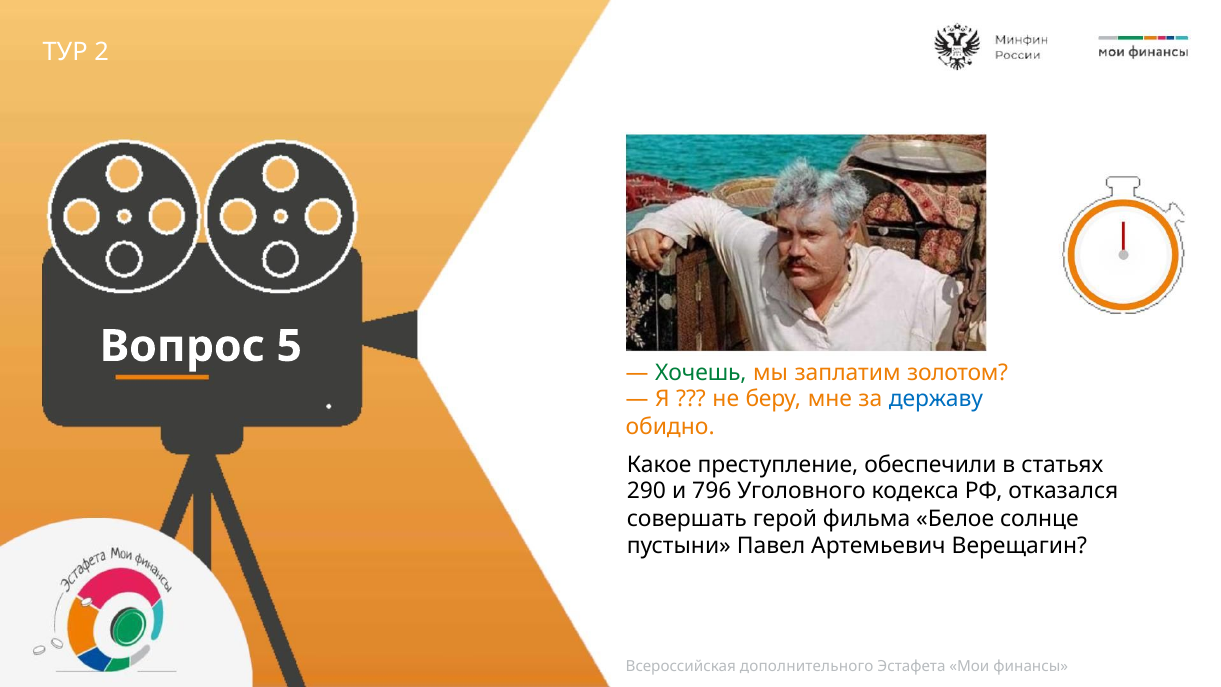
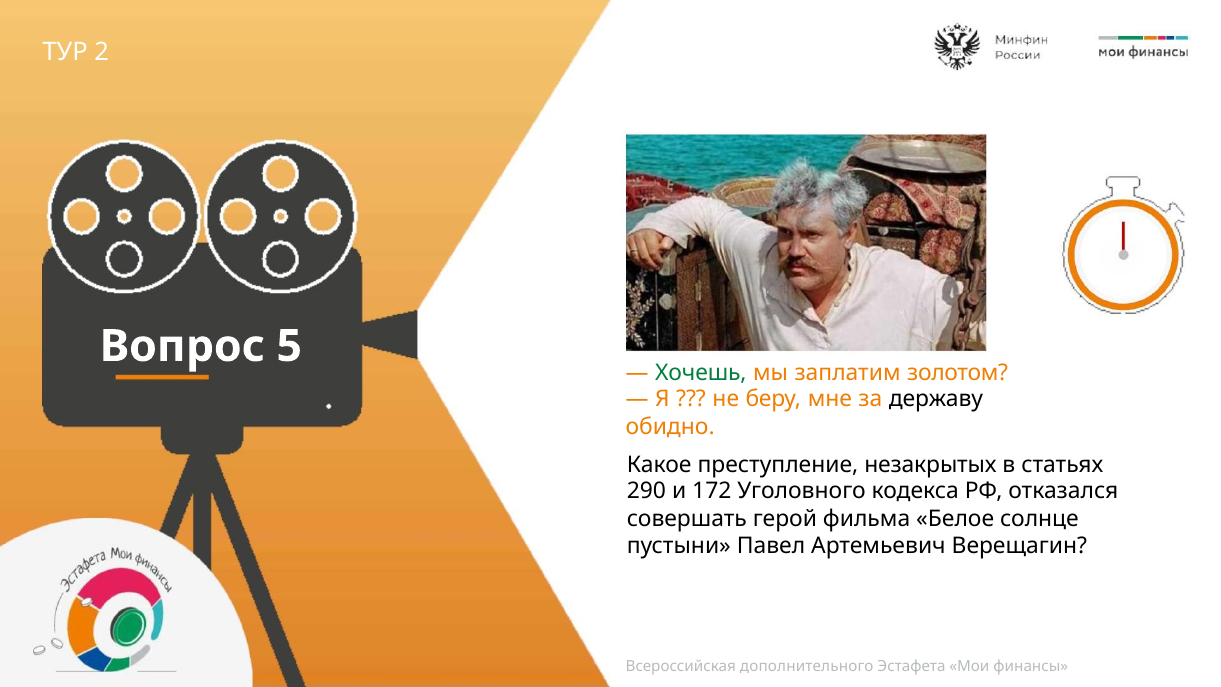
державу colour: blue -> black (936, 399)
обеспечили: обеспечили -> незакрытых (930, 464)
796: 796 -> 172 (712, 491)
